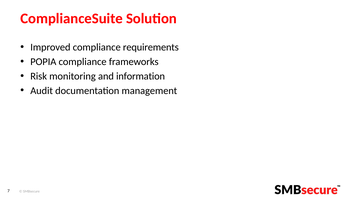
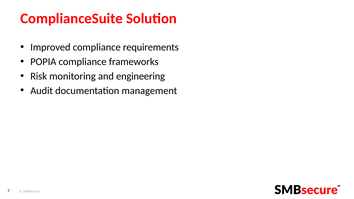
information: information -> engineering (141, 76)
